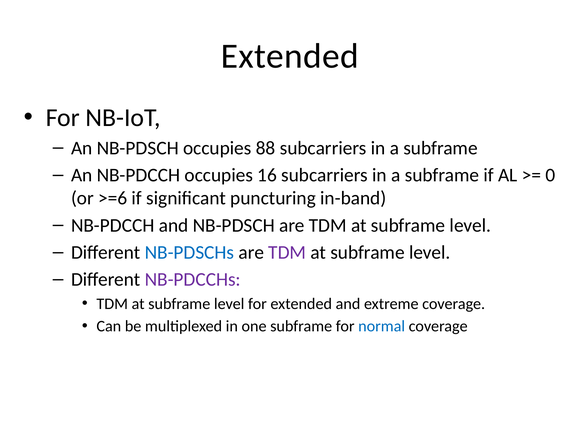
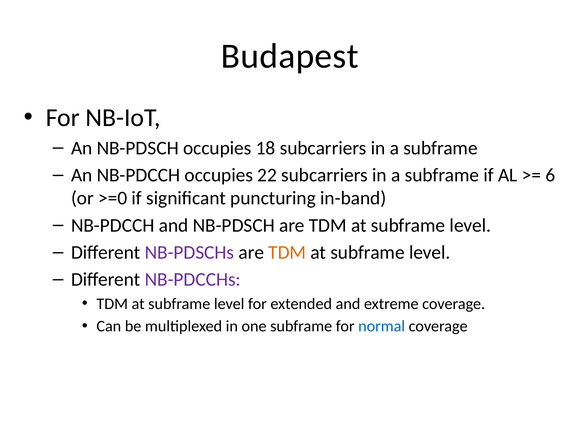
Extended: Extended -> Budapest (290, 56)
88: 88 -> 18 (266, 148)
16: 16 -> 22 (267, 175)
0: 0 -> 6 (550, 175)
>=6: >=6 -> >=0 (113, 198)
NB-PDSCHs colour: blue -> purple (189, 252)
TDM colour: purple -> orange (287, 252)
